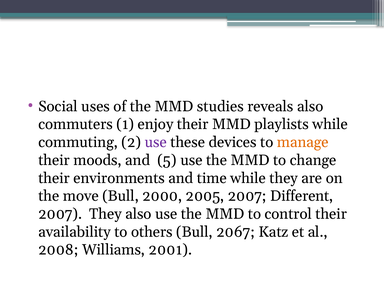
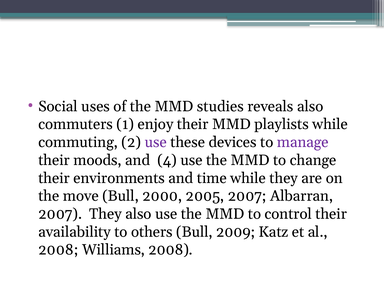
manage colour: orange -> purple (303, 142)
5: 5 -> 4 (167, 160)
Different: Different -> Albarran (302, 196)
2067: 2067 -> 2009 (236, 232)
Williams 2001: 2001 -> 2008 (171, 250)
